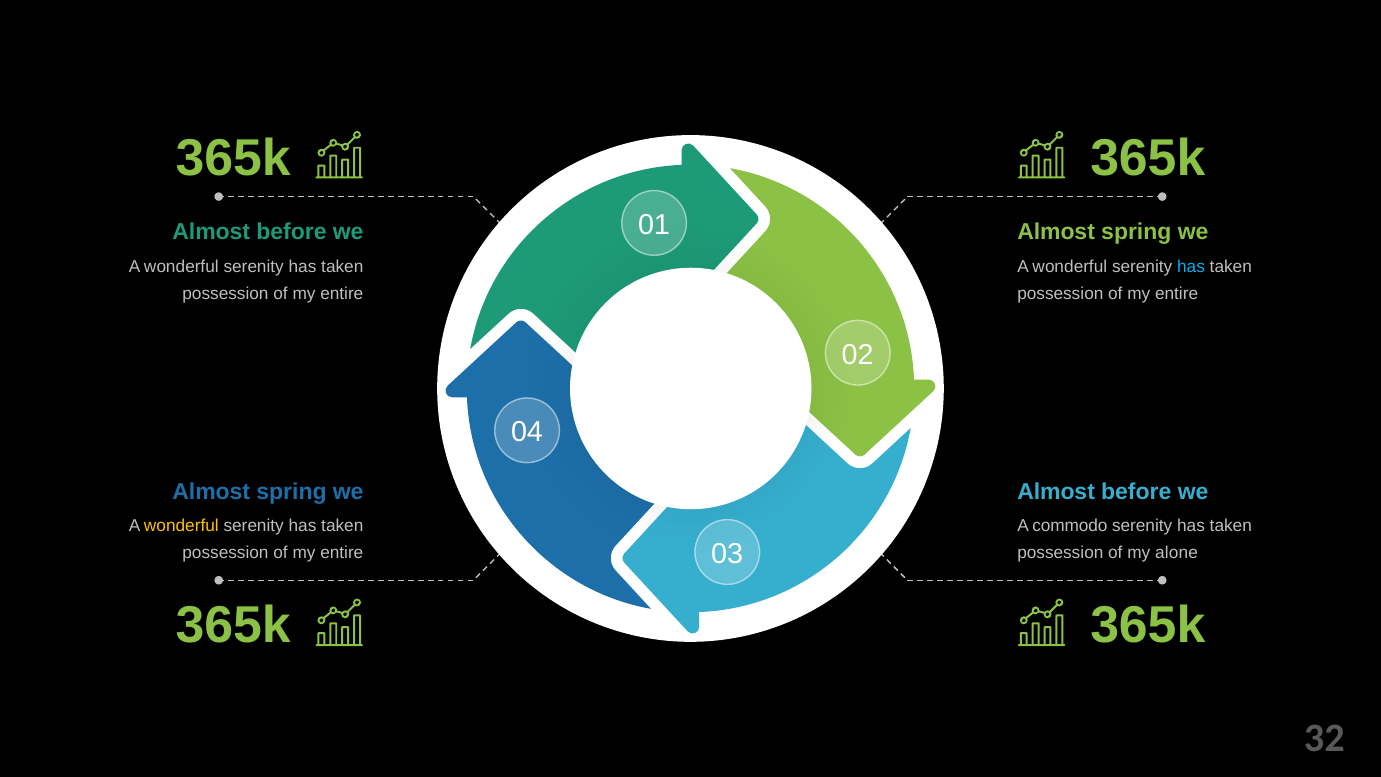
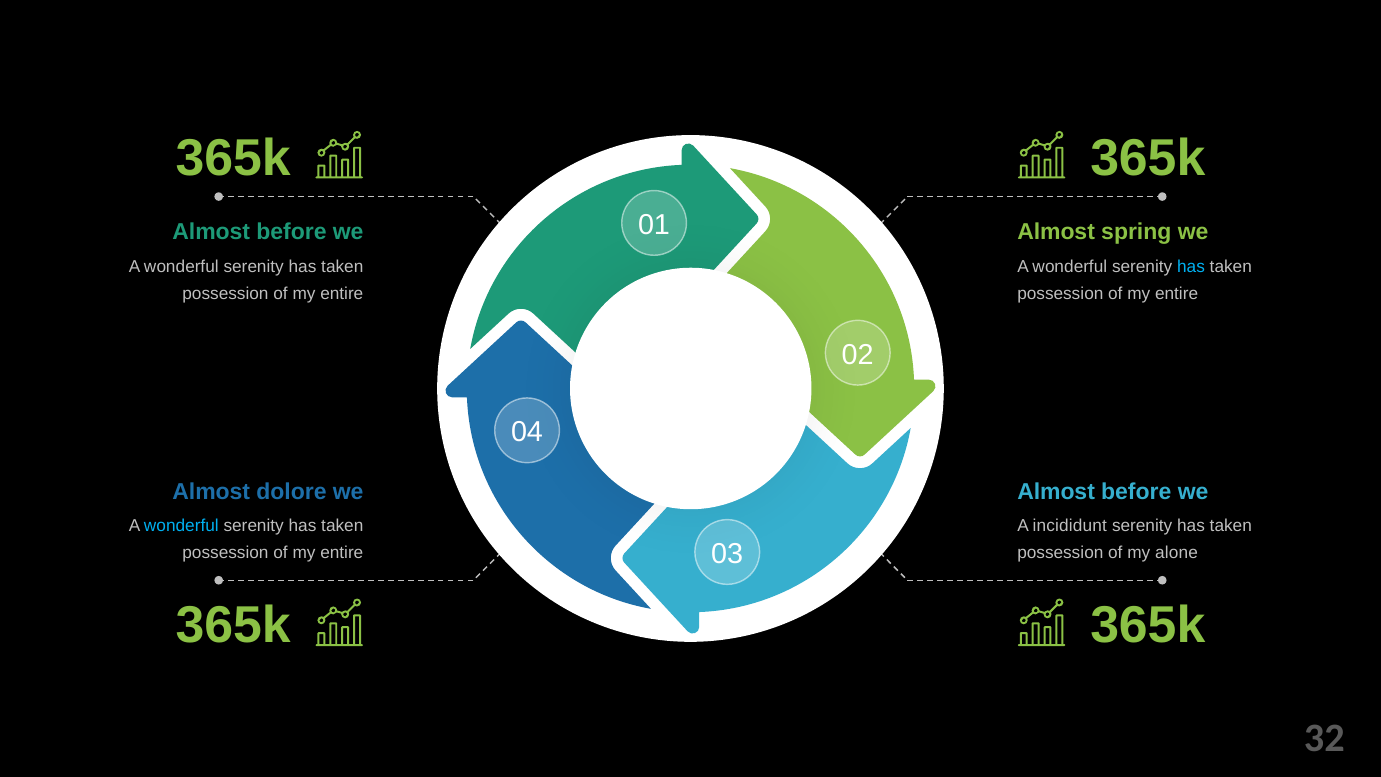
spring: spring -> dolore (292, 491)
wonderful colour: yellow -> light blue (181, 526)
commodo: commodo -> incididunt (1070, 526)
